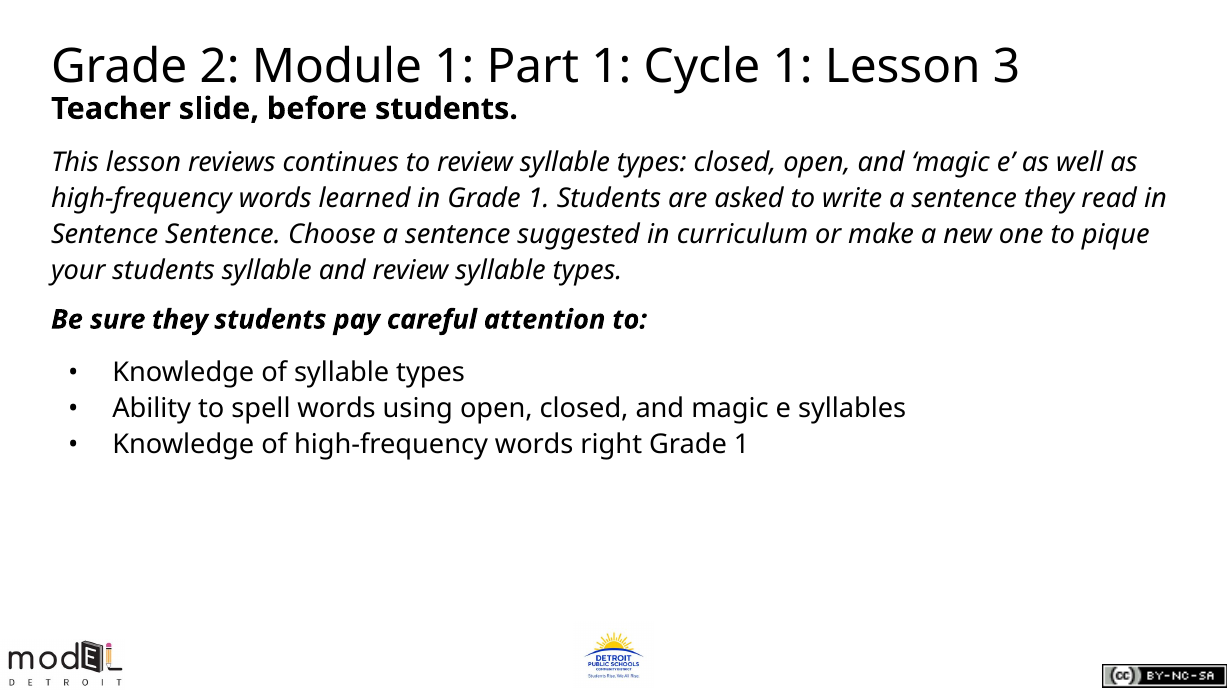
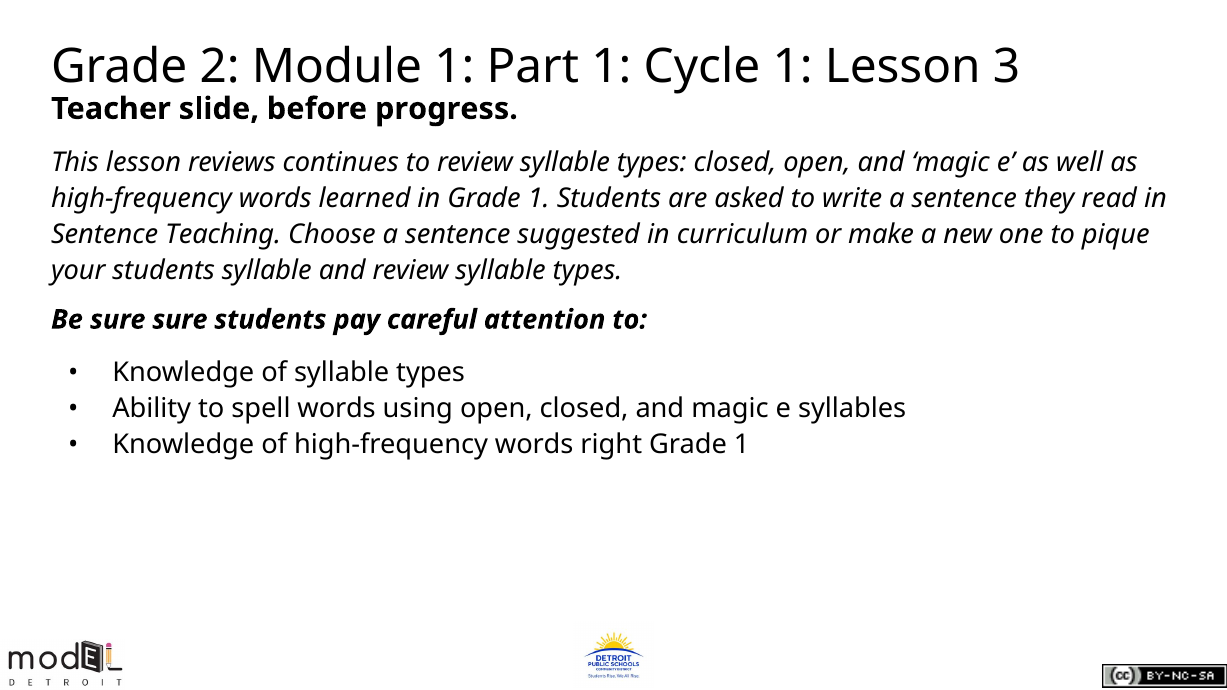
before students: students -> progress (446, 109)
Sentence Sentence: Sentence -> Teaching (223, 234)
sure they: they -> sure (180, 320)
